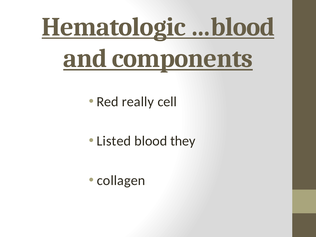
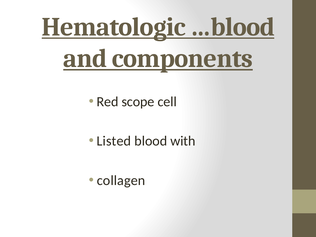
really: really -> scope (138, 102)
they: they -> with (183, 141)
